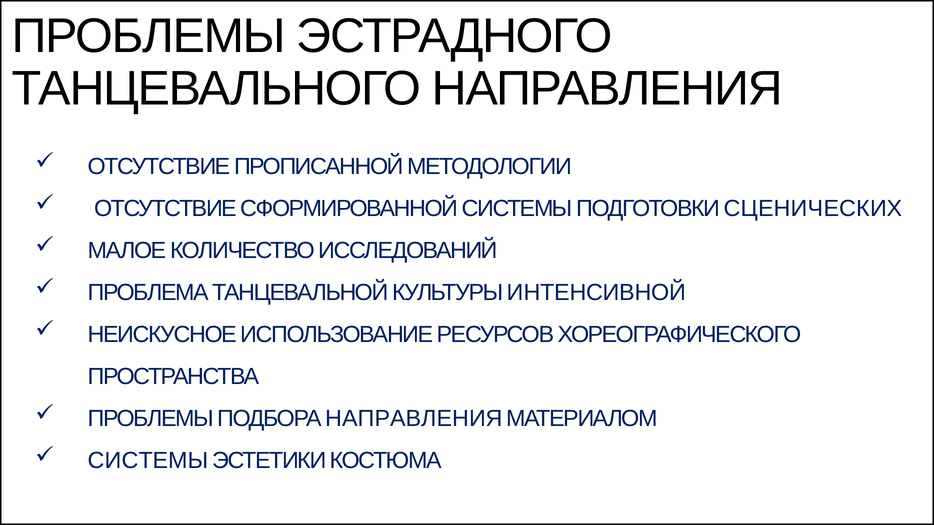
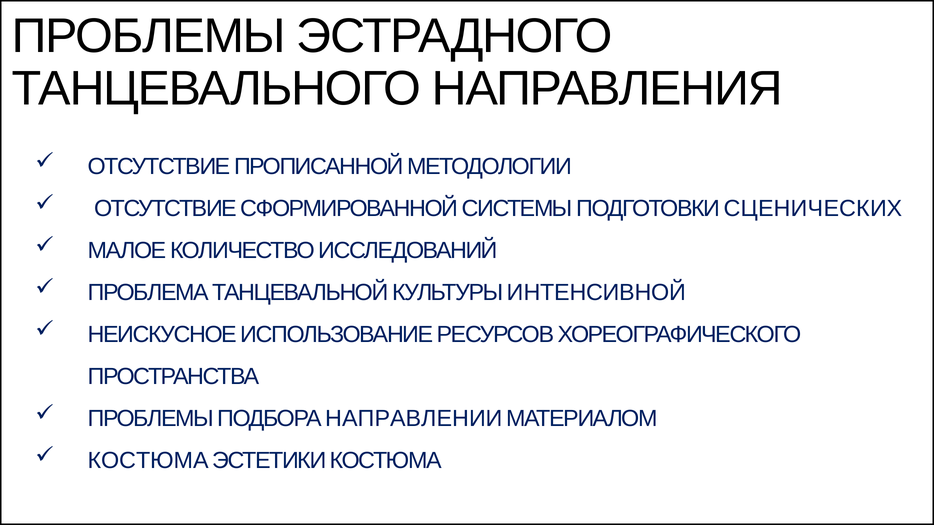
ПОДБОРА НАПРАВЛЕНИЯ: НАПРАВЛЕНИЯ -> НАПРАВЛЕНИИ (414, 419)
СИСТЕМЫ: СИСТЕМЫ -> КОСТЮМА (148, 461)
